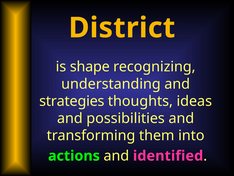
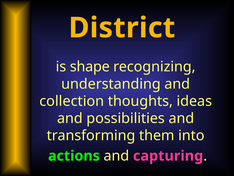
strategies: strategies -> collection (72, 101)
identified: identified -> capturing (168, 155)
